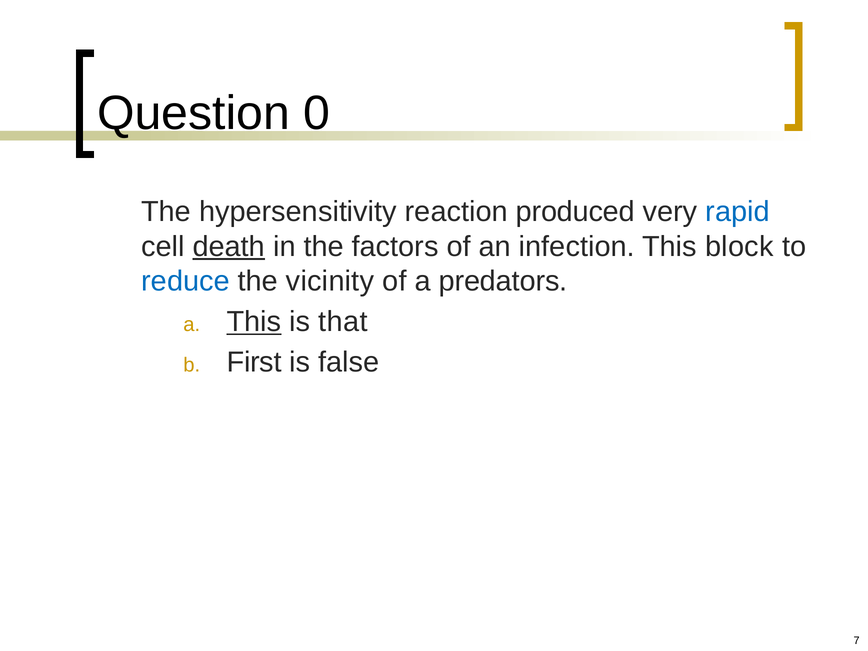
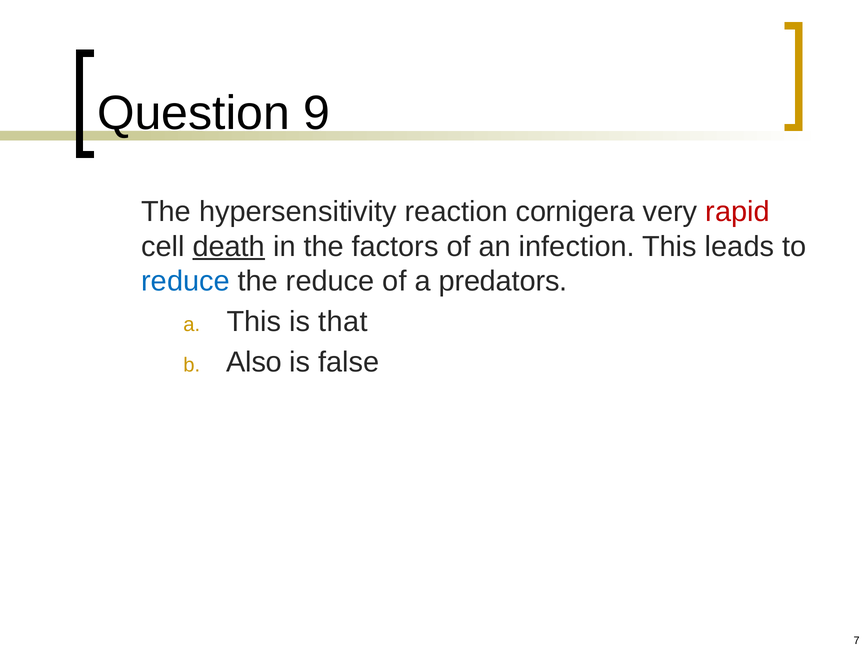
0: 0 -> 9 (317, 113)
produced: produced -> cornigera (575, 212)
rapid colour: blue -> red (738, 212)
block: block -> leads (740, 247)
the vicinity: vicinity -> reduce (330, 281)
This underline: present -> none (254, 322)
First: First -> Also (254, 362)
